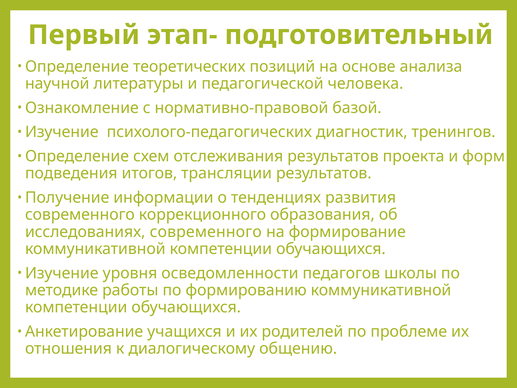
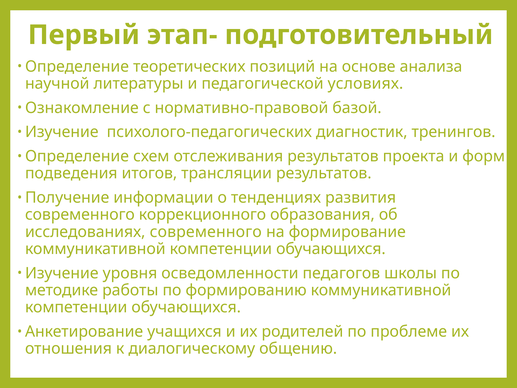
человека: человека -> условиях (365, 84)
